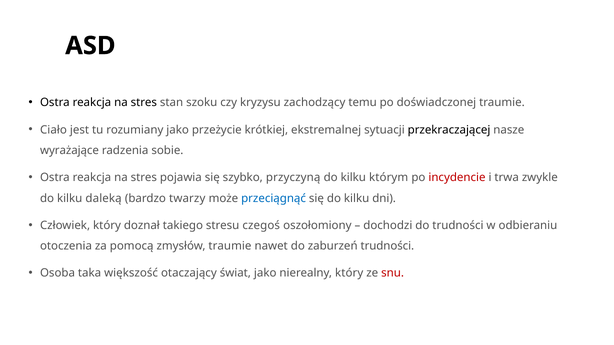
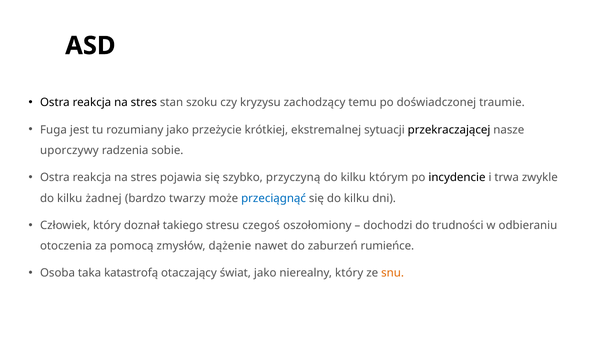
Ciało: Ciało -> Fuga (53, 130)
wyrażające: wyrażające -> uporczywy (69, 151)
incydencie colour: red -> black (457, 178)
daleką: daleką -> żadnej (104, 198)
zmysłów traumie: traumie -> dążenie (230, 246)
zaburzeń trudności: trudności -> rumieńce (387, 246)
większość: większość -> katastrofą (131, 273)
snu colour: red -> orange (393, 273)
